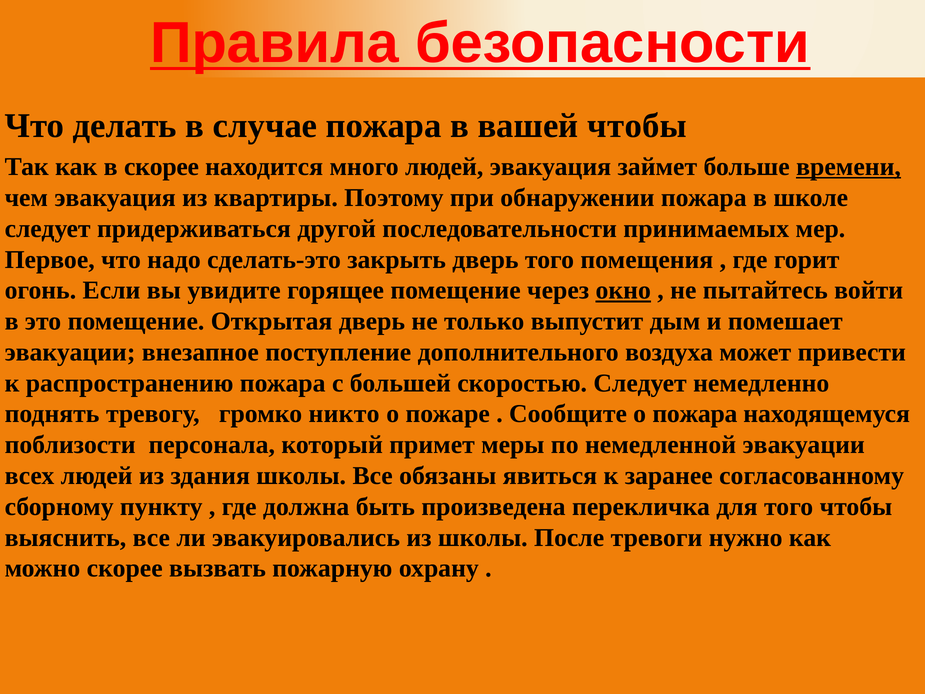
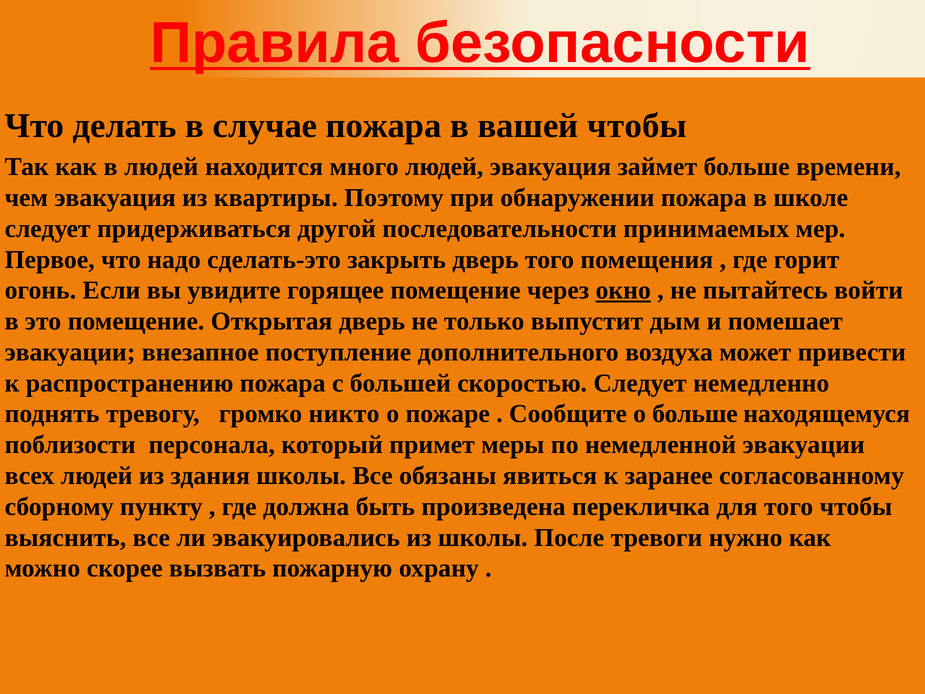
в скорее: скорее -> людей (161, 167)
времени underline: present -> none (849, 167)
о пожара: пожара -> больше (695, 414)
